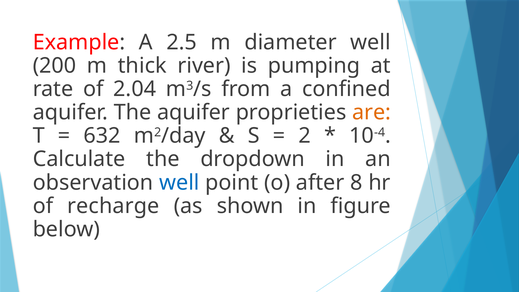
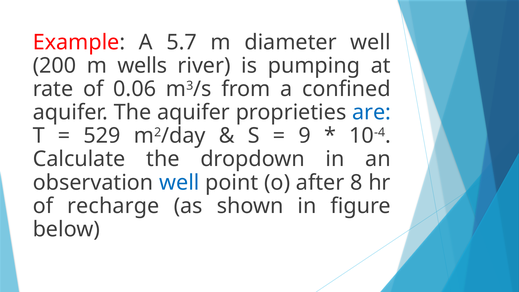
2.5: 2.5 -> 5.7 (182, 42)
thick: thick -> wells (142, 66)
2.04: 2.04 -> 0.06 (135, 89)
are colour: orange -> blue (372, 112)
632: 632 -> 529 (102, 136)
2: 2 -> 9 (305, 136)
